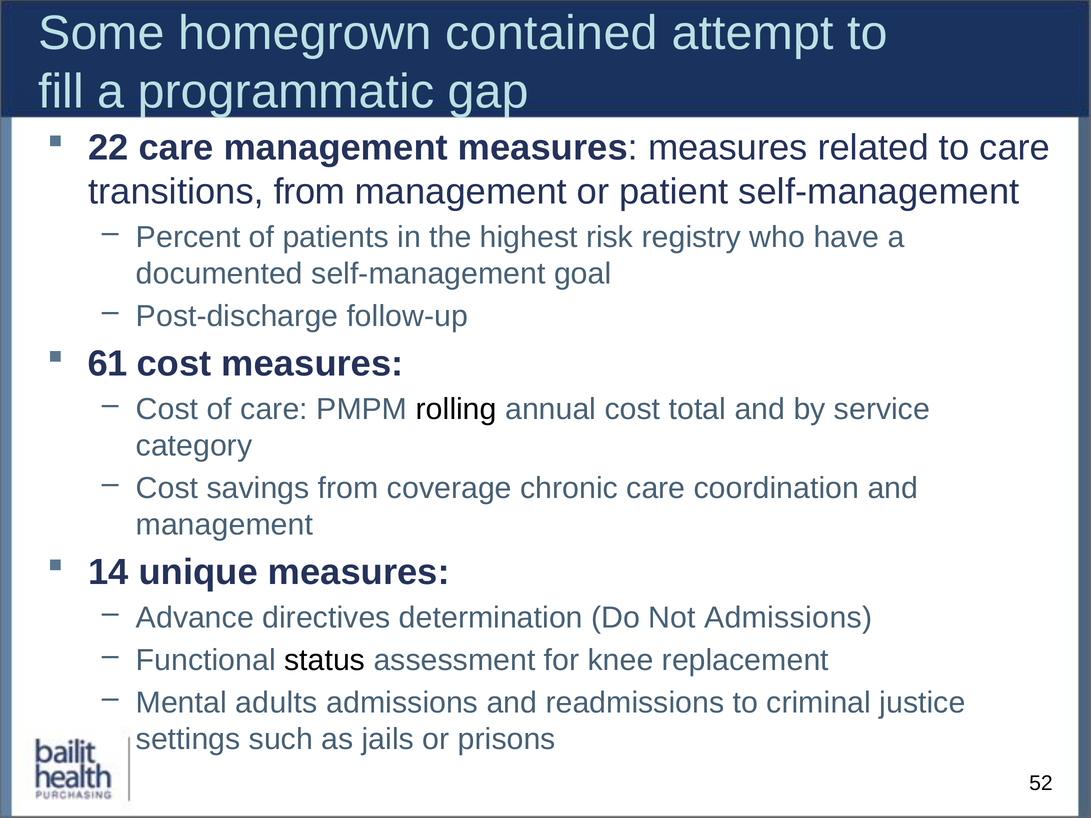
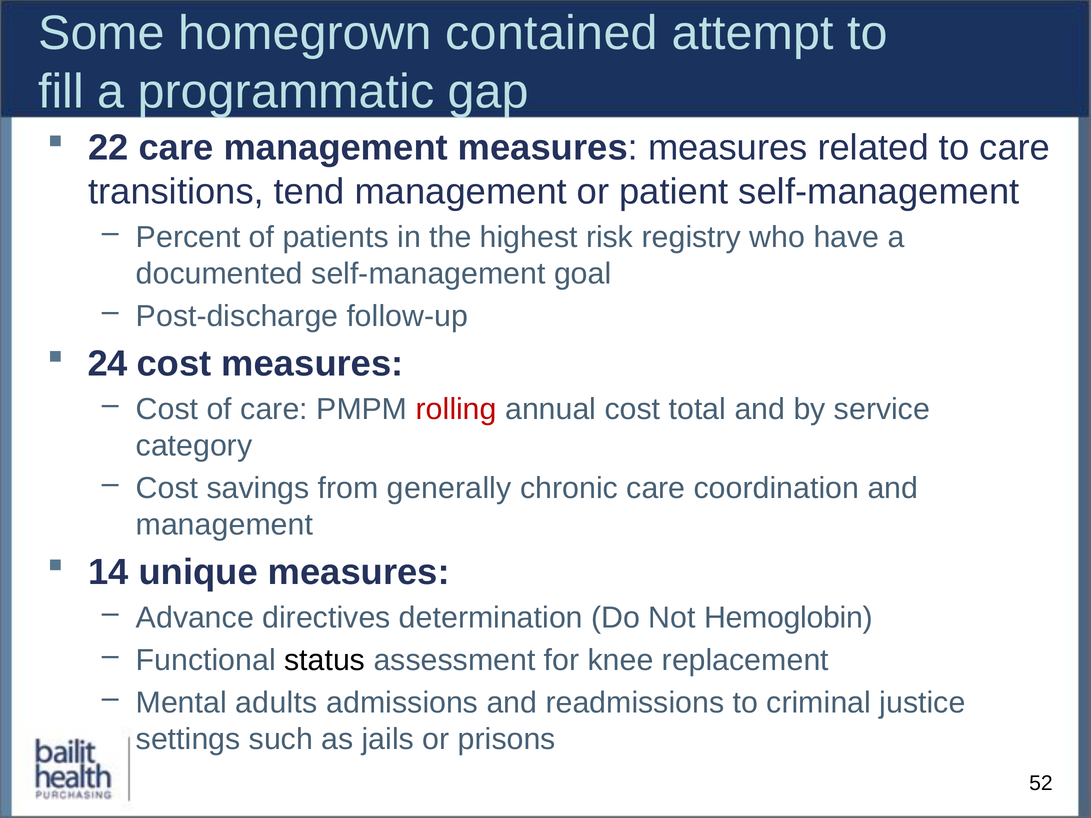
transitions from: from -> tend (309, 192)
61: 61 -> 24 (108, 364)
rolling colour: black -> red (456, 409)
coverage: coverage -> generally (449, 488)
Not Admissions: Admissions -> Hemoglobin (789, 618)
